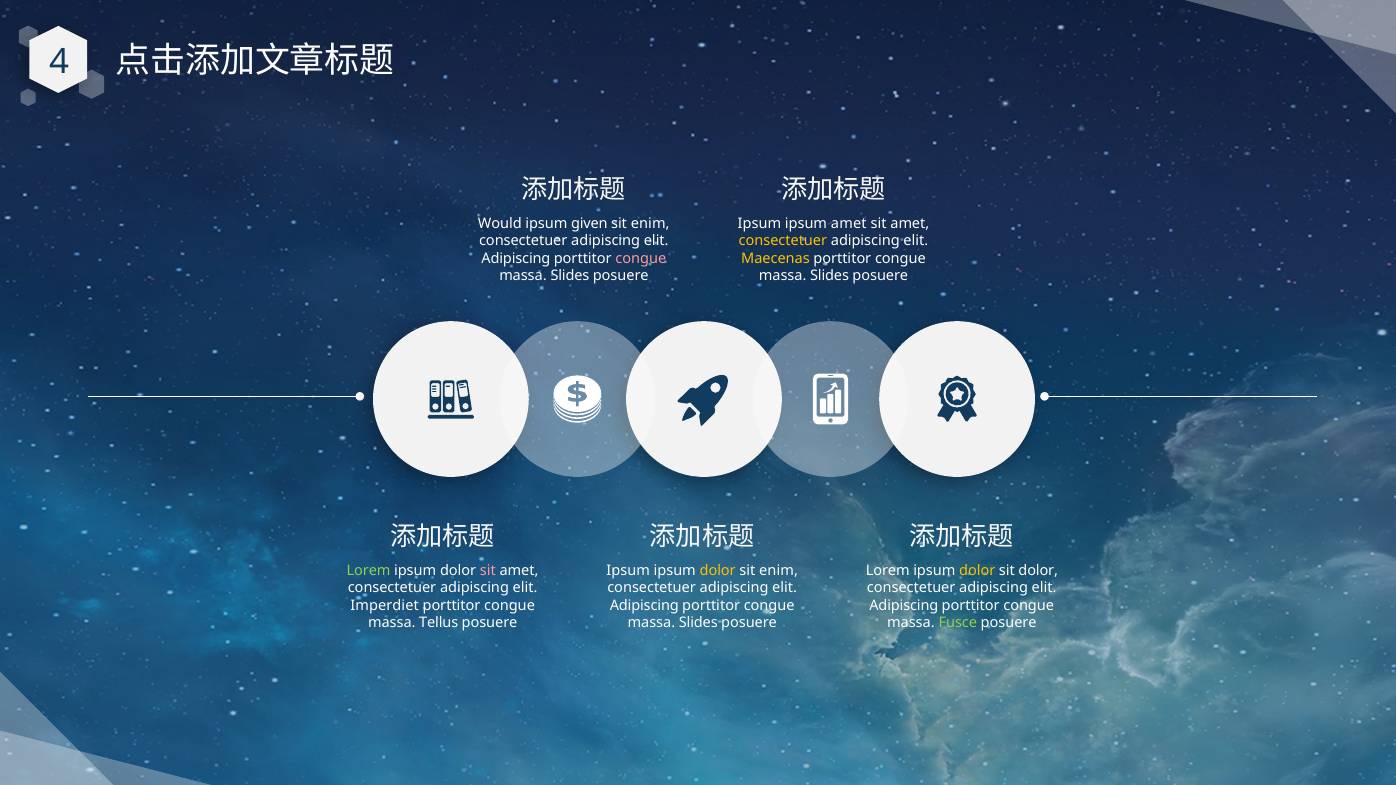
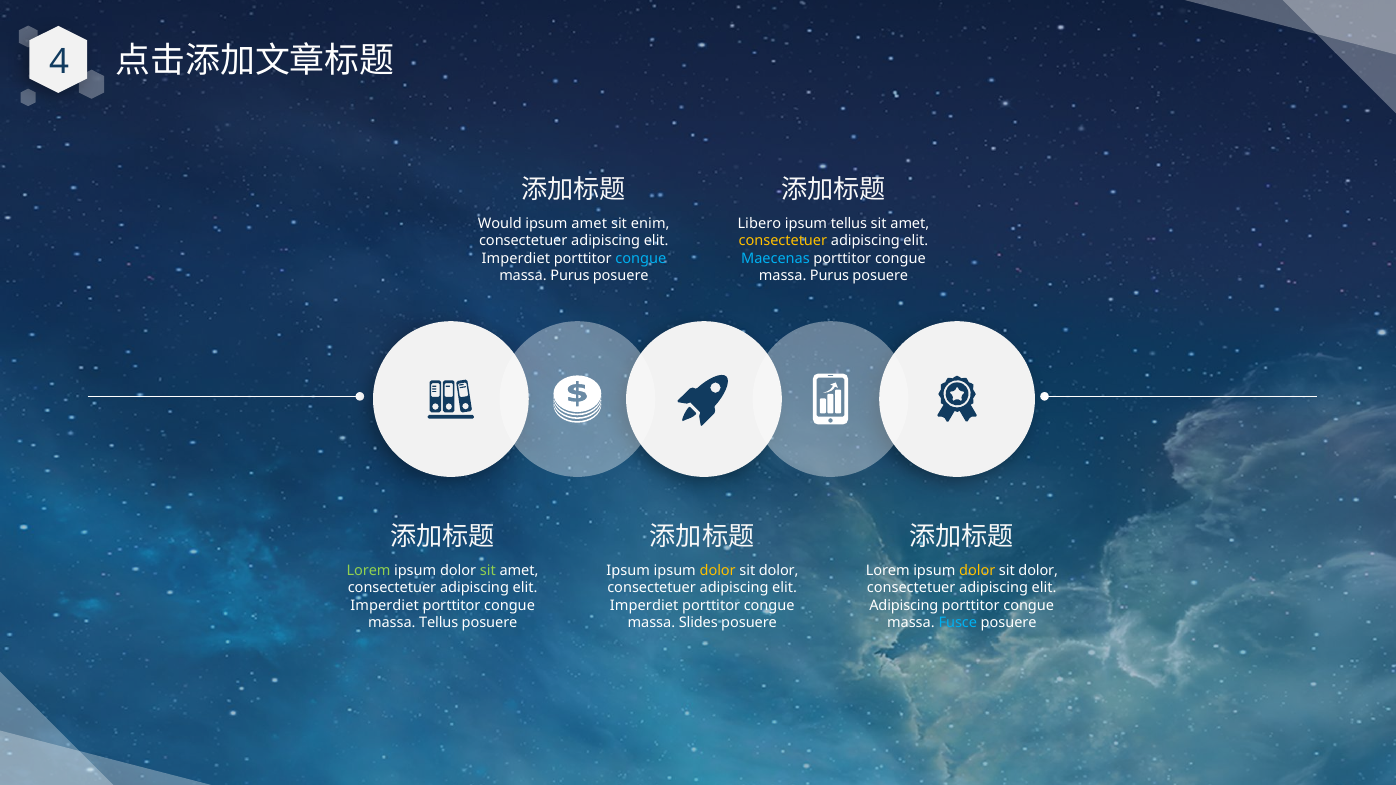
ipsum given: given -> amet (589, 224)
Ipsum: Ipsum -> Libero (759, 224)
ipsum amet: amet -> tellus (849, 224)
Adipiscing: Adipiscing -> Imperdiet (516, 259)
congue colour: pink -> light blue (641, 259)
Maecenas colour: yellow -> light blue (775, 259)
Slides: Slides -> Purus (570, 276)
Slides: Slides -> Purus (830, 276)
sit colour: pink -> light green (488, 571)
enim: enim -> dolor (779, 571)
Adipiscing: Adipiscing -> Imperdiet (644, 606)
Fusce colour: light green -> light blue (958, 623)
